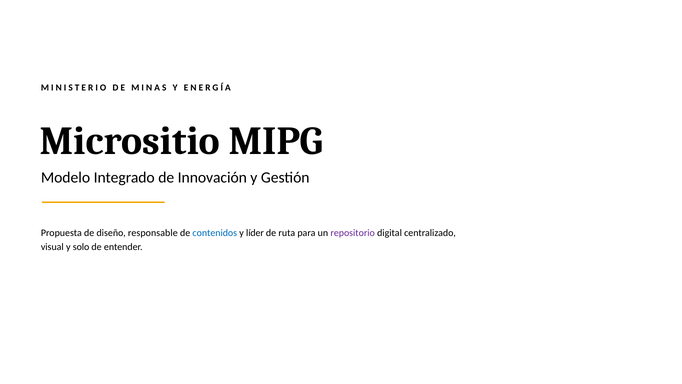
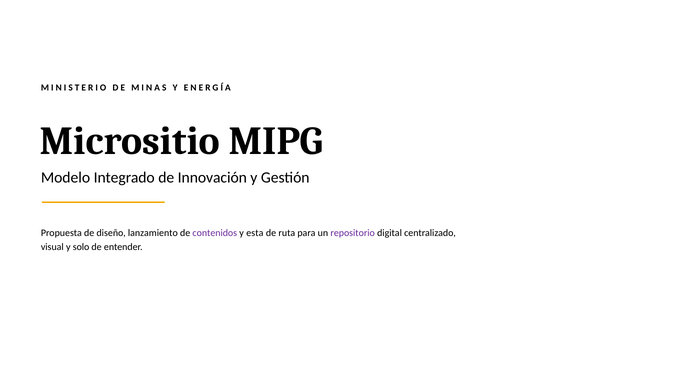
responsable: responsable -> lanzamiento (153, 233)
contenidos colour: blue -> purple (215, 233)
líder: líder -> esta (255, 233)
